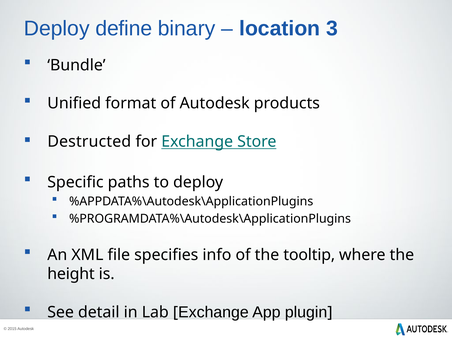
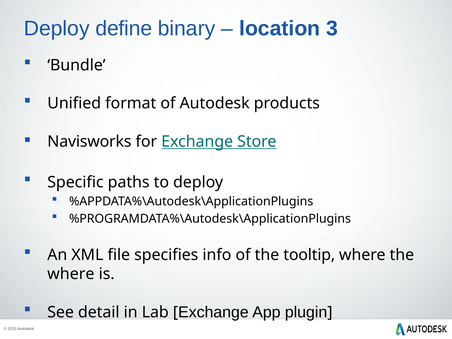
Destructed: Destructed -> Navisworks (89, 141)
height: height -> where (71, 274)
